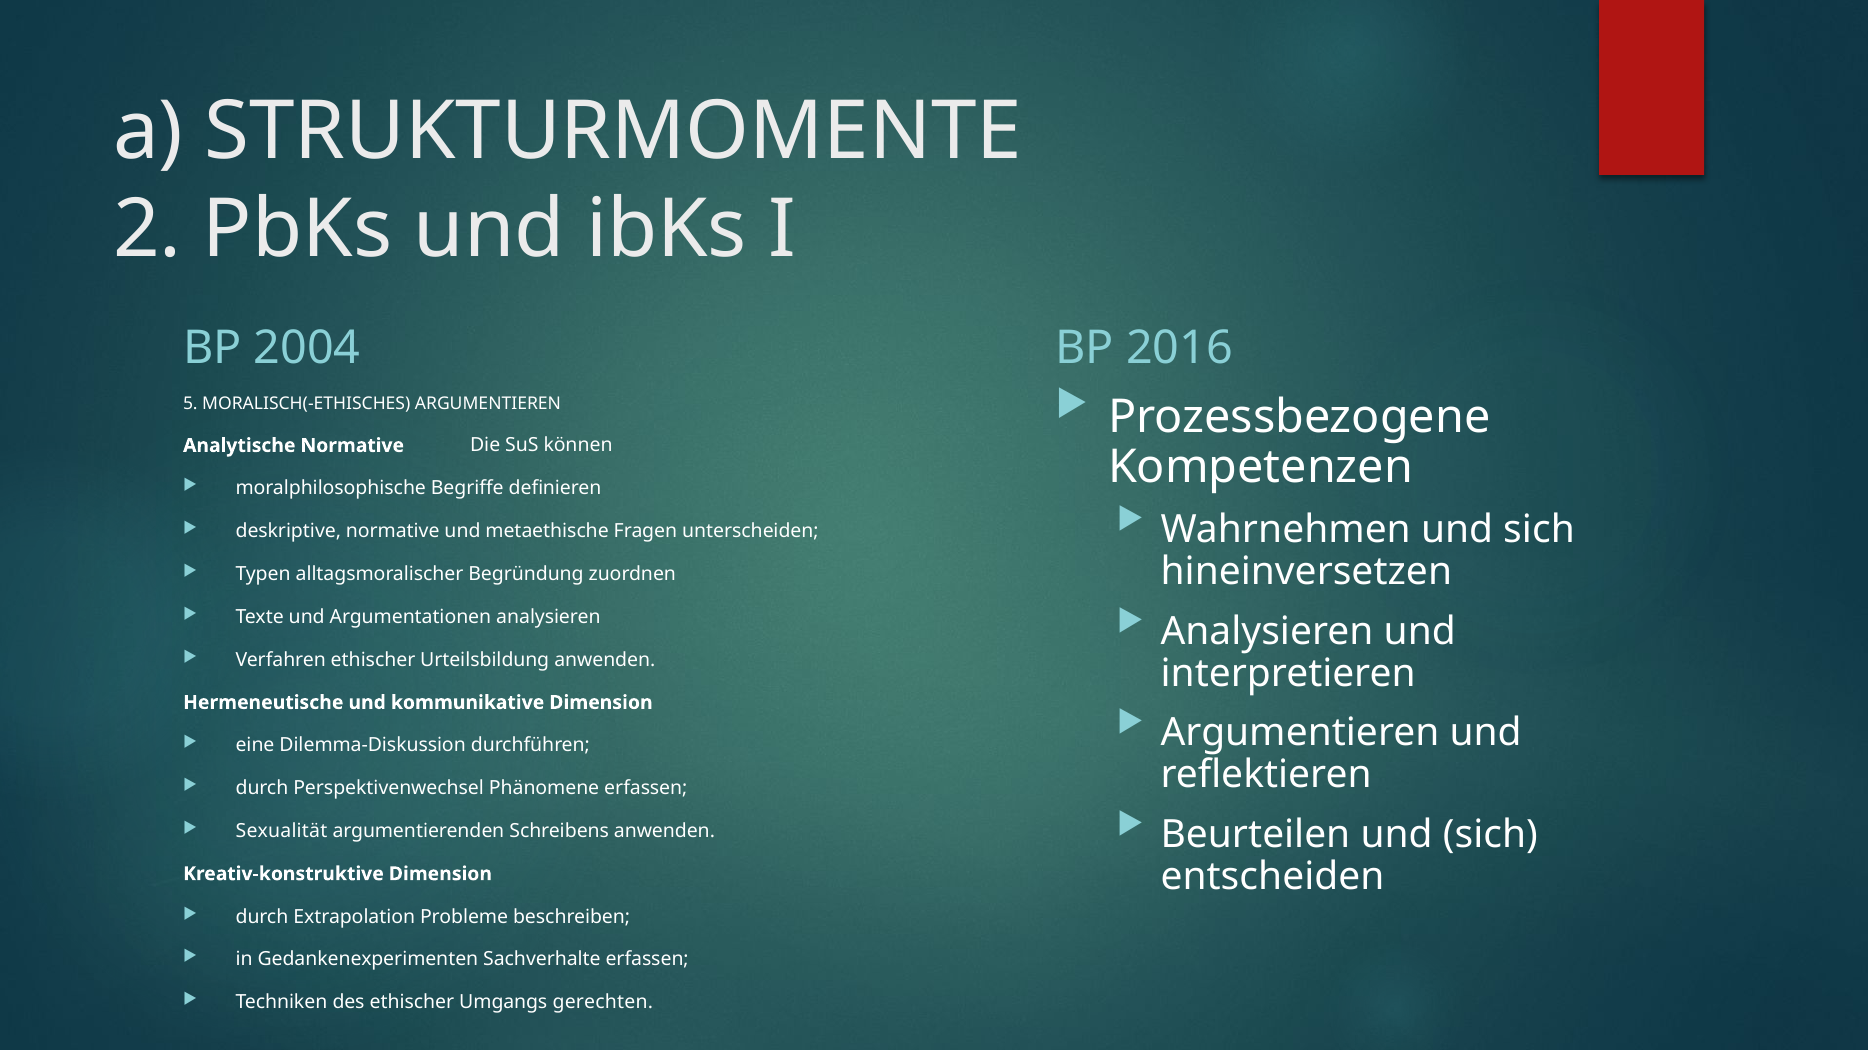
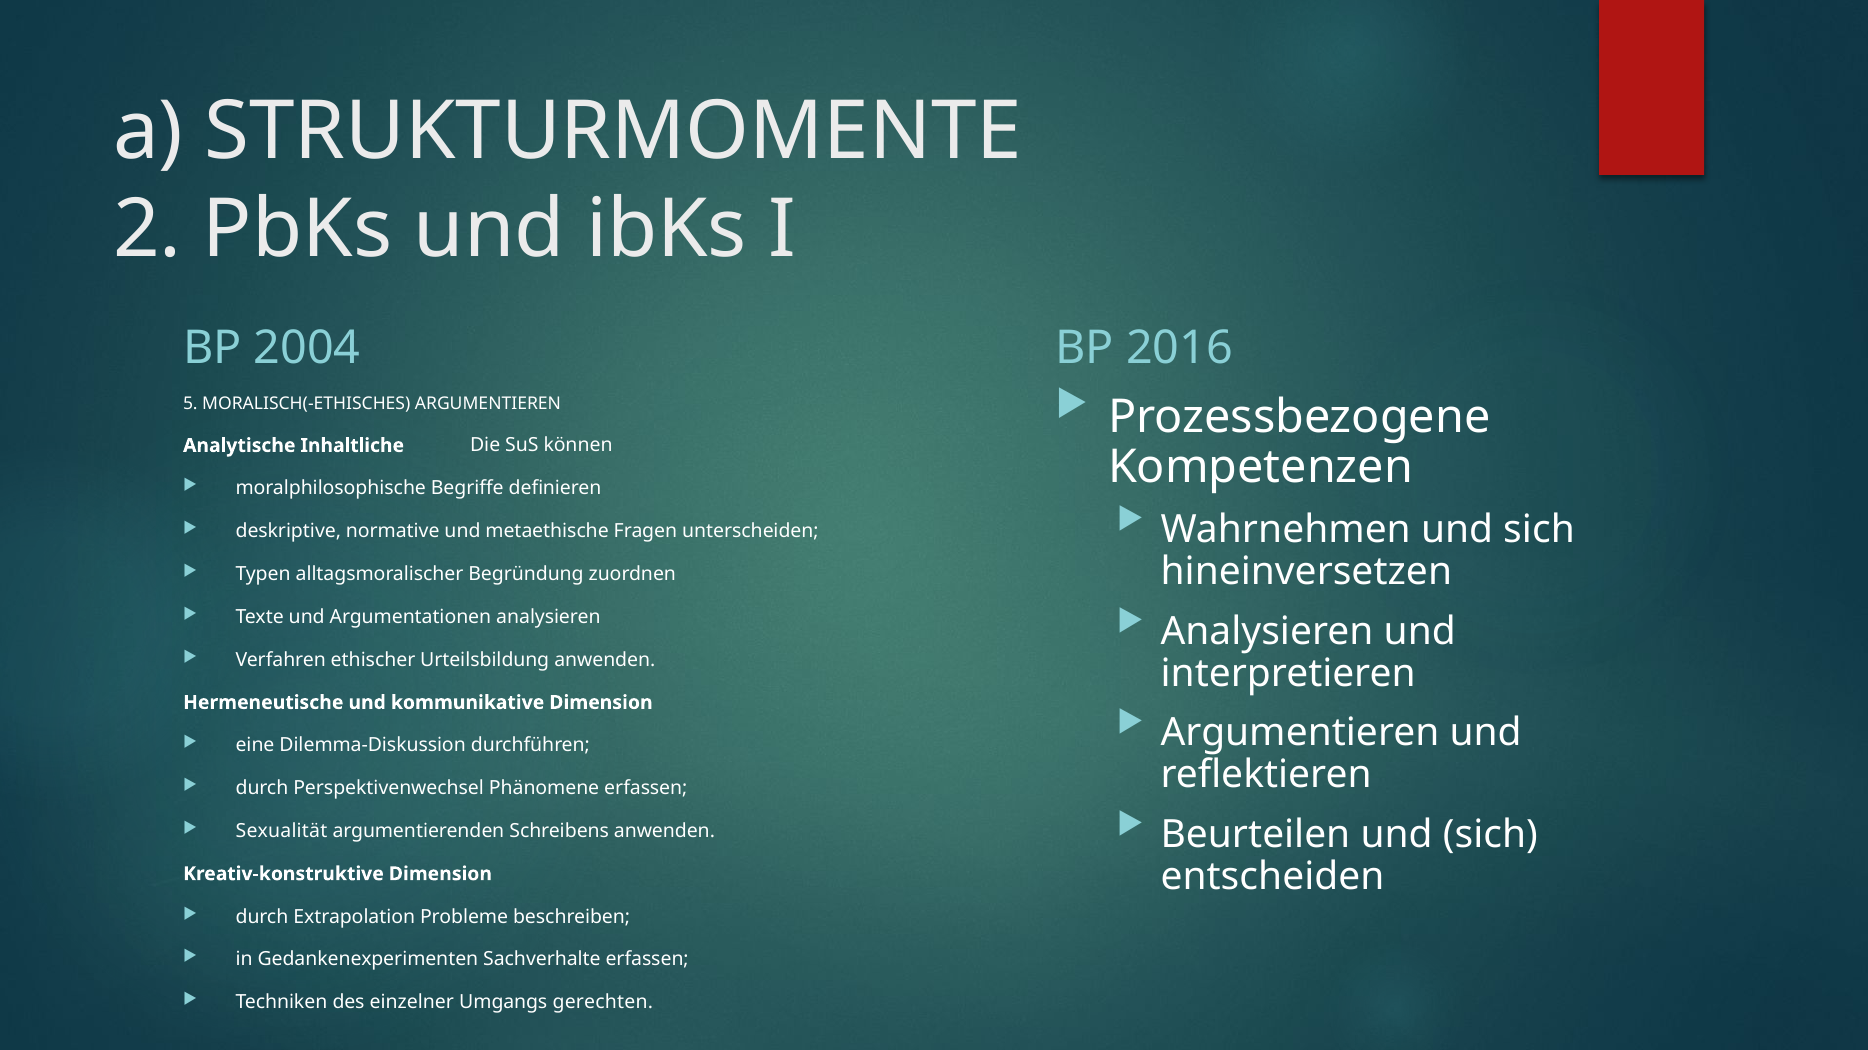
Analytische Normative: Normative -> Inhaltliche (352, 446)
des ethischer: ethischer -> einzelner (412, 1003)
